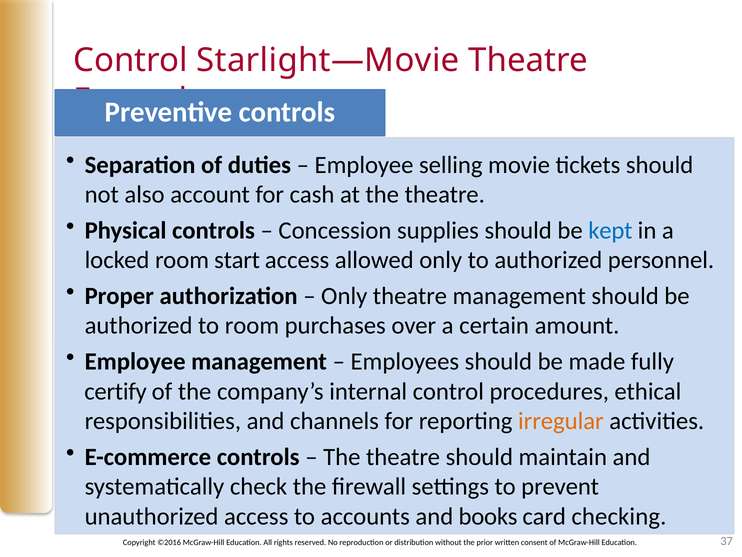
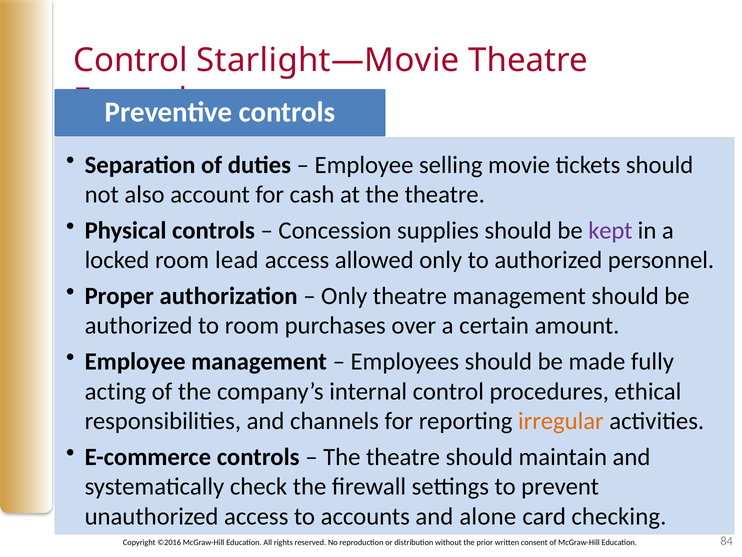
kept colour: blue -> purple (610, 230)
start: start -> lead (237, 260)
certify: certify -> acting (115, 391)
books: books -> alone (488, 516)
37: 37 -> 84 (727, 541)
